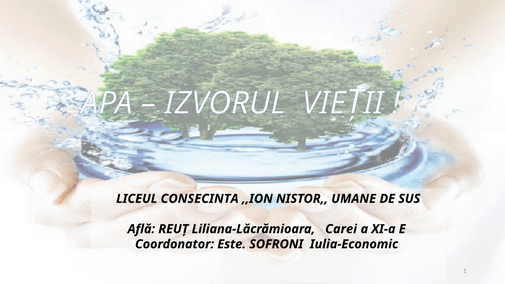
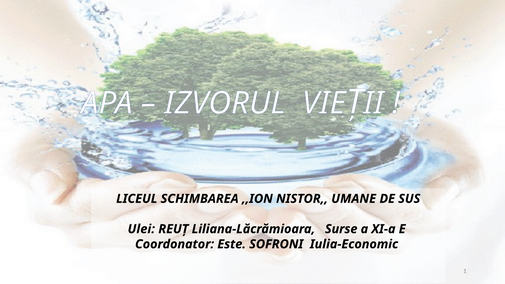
CONSECINTA: CONSECINTA -> SCHIMBAREA (200, 199)
Află: Află -> Ulei (141, 229)
Carei: Carei -> Surse (341, 229)
